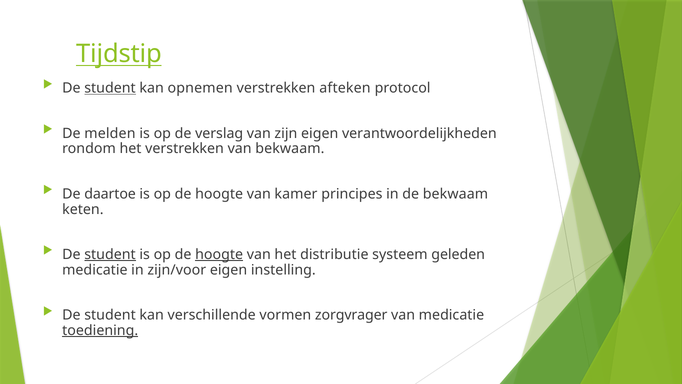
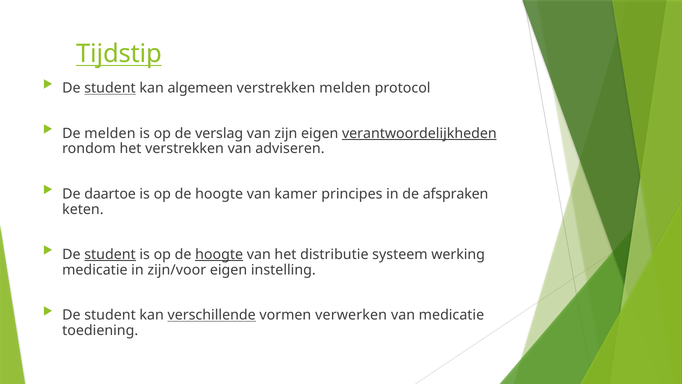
opnemen: opnemen -> algemeen (200, 88)
verstrekken afteken: afteken -> melden (345, 88)
verantwoordelijkheden underline: none -> present (419, 133)
van bekwaam: bekwaam -> adviseren (290, 149)
de bekwaam: bekwaam -> afspraken (456, 194)
geleden: geleden -> werking (458, 254)
verschillende underline: none -> present (212, 315)
zorgvrager: zorgvrager -> verwerken (351, 315)
toediening underline: present -> none (100, 330)
